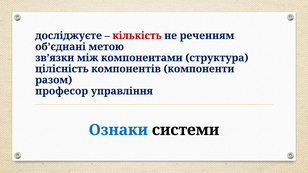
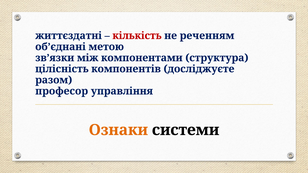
досліджуєте: досліджуєте -> життєздатні (69, 36)
компоненти: компоненти -> досліджуєте (199, 69)
Ознаки colour: blue -> orange (118, 130)
